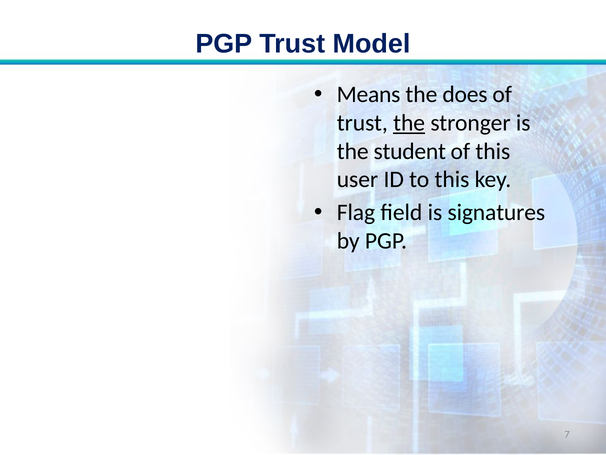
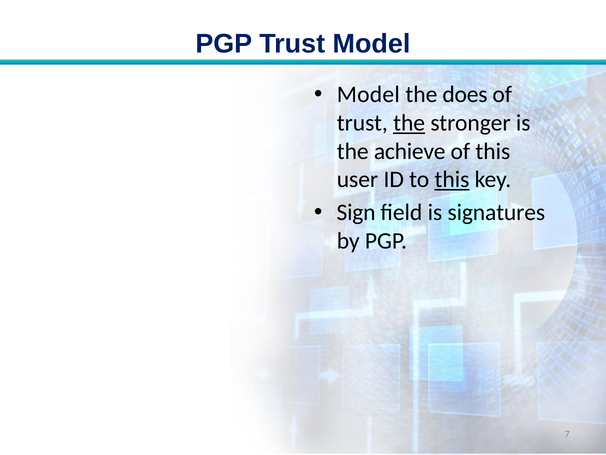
Means: Means -> Model (368, 95)
student: student -> achieve (410, 151)
this underline: none -> present (452, 179)
Flag: Flag -> Sign (356, 212)
